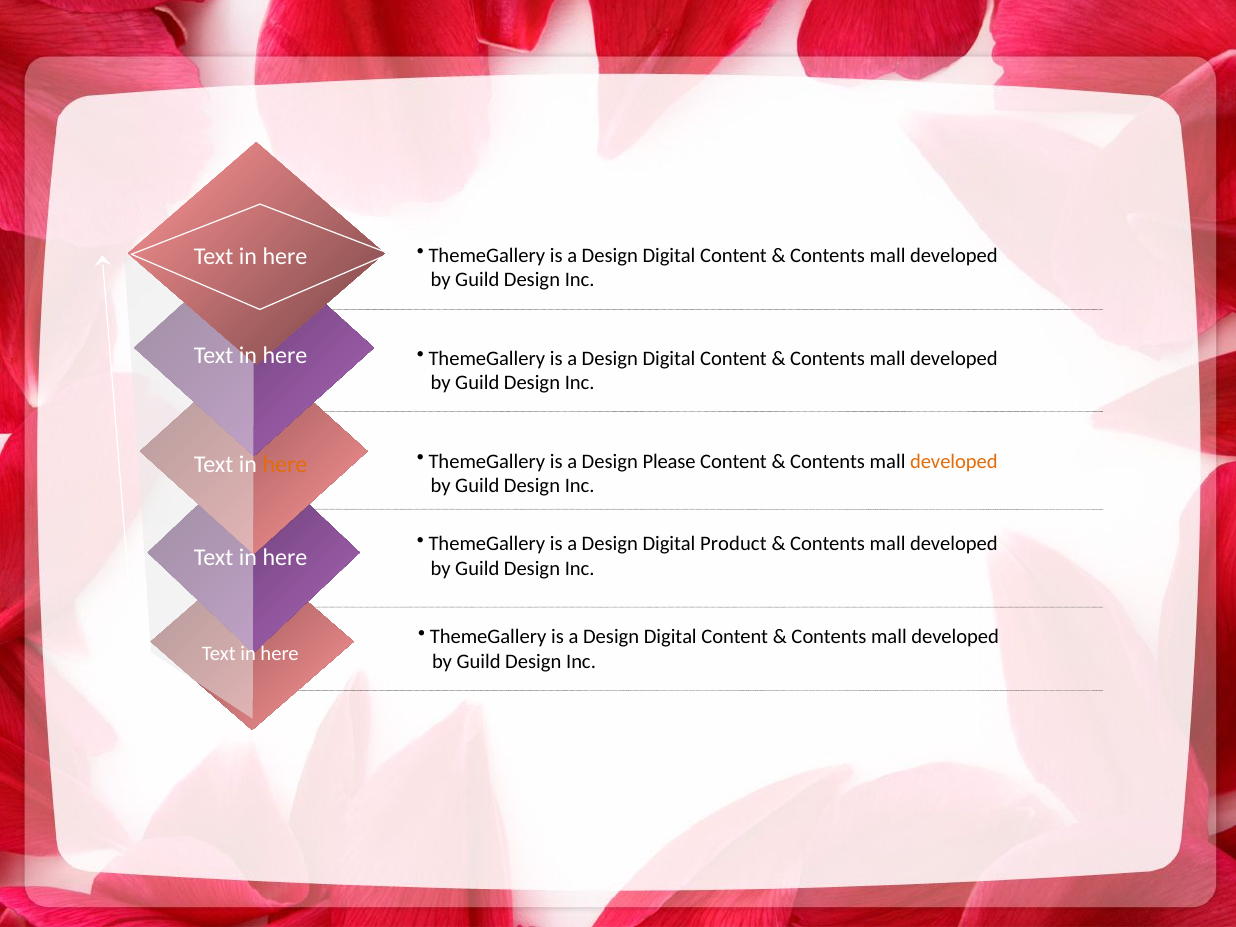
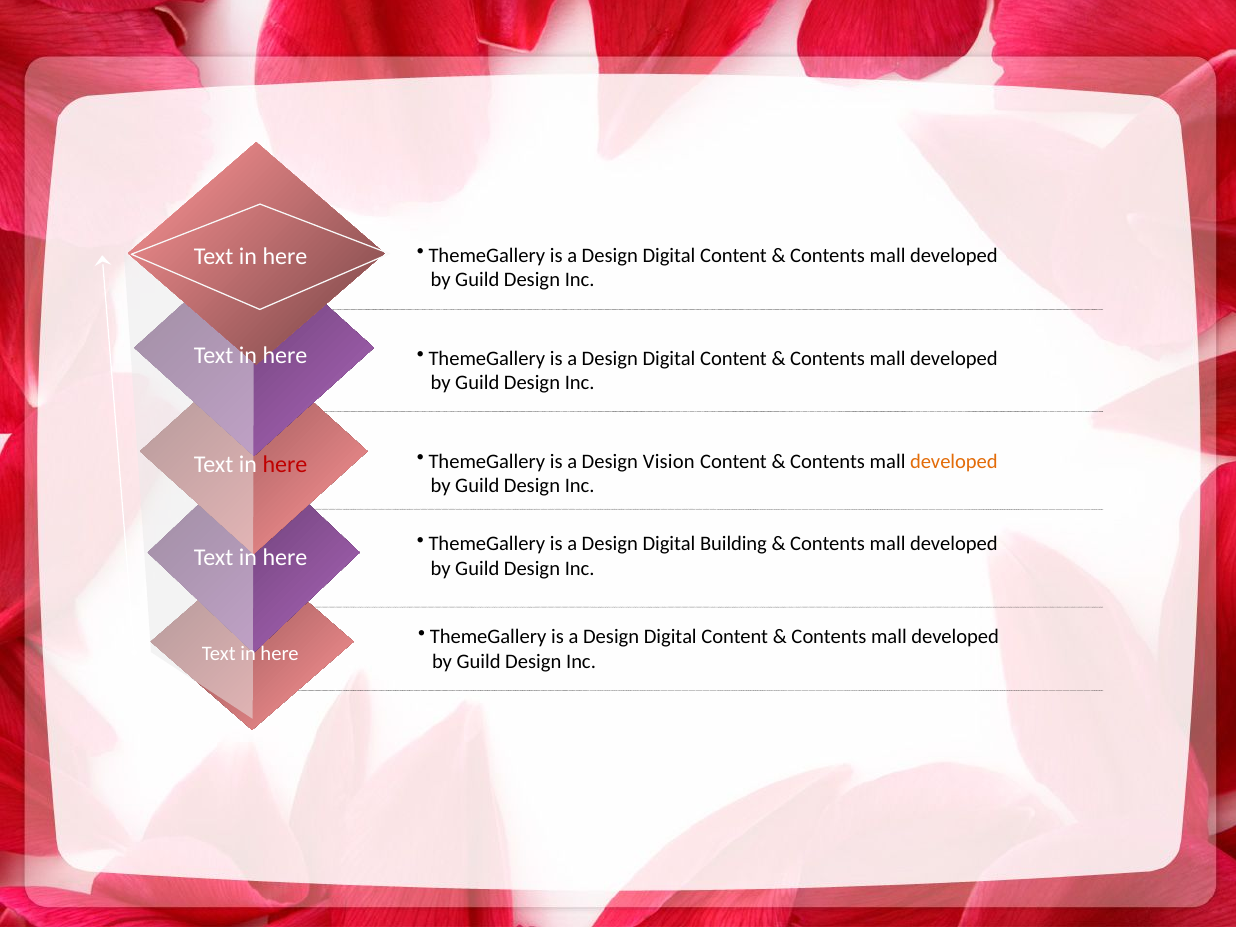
Please: Please -> Vision (669, 461)
here colour: orange -> red (285, 464)
Product: Product -> Building (733, 544)
